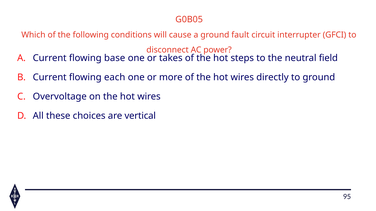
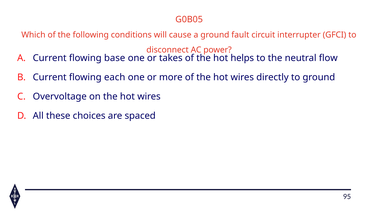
steps: steps -> helps (242, 58)
field: field -> flow (328, 58)
vertical: vertical -> spaced (140, 116)
